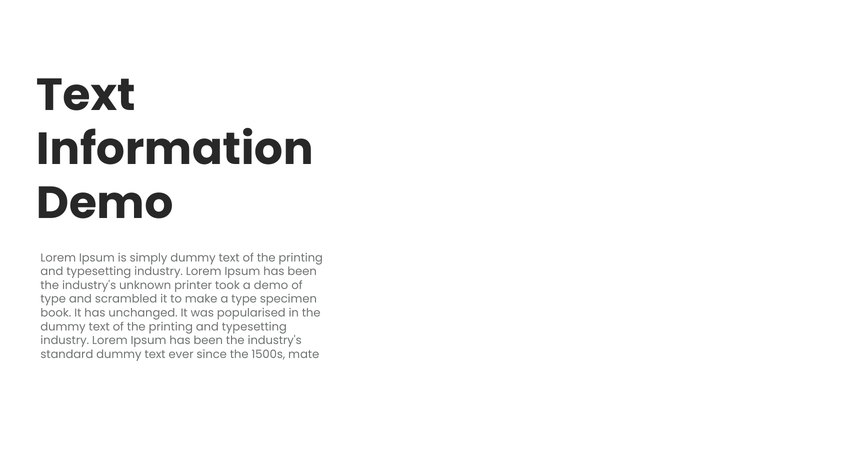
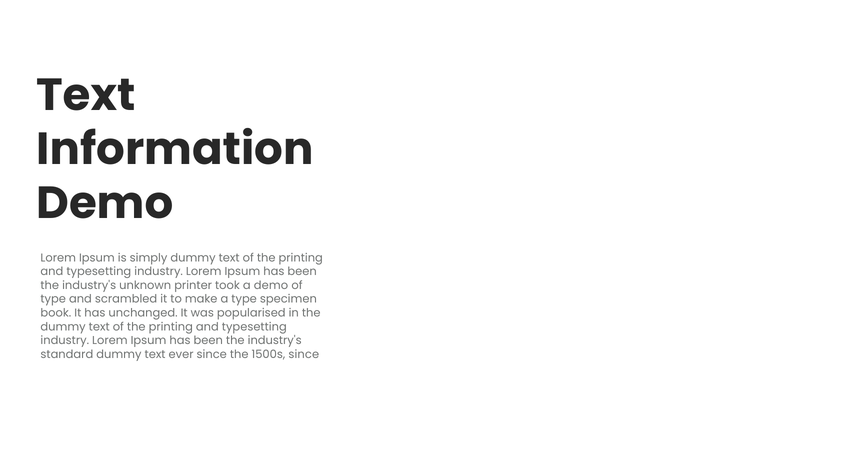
1500s mate: mate -> since (304, 355)
